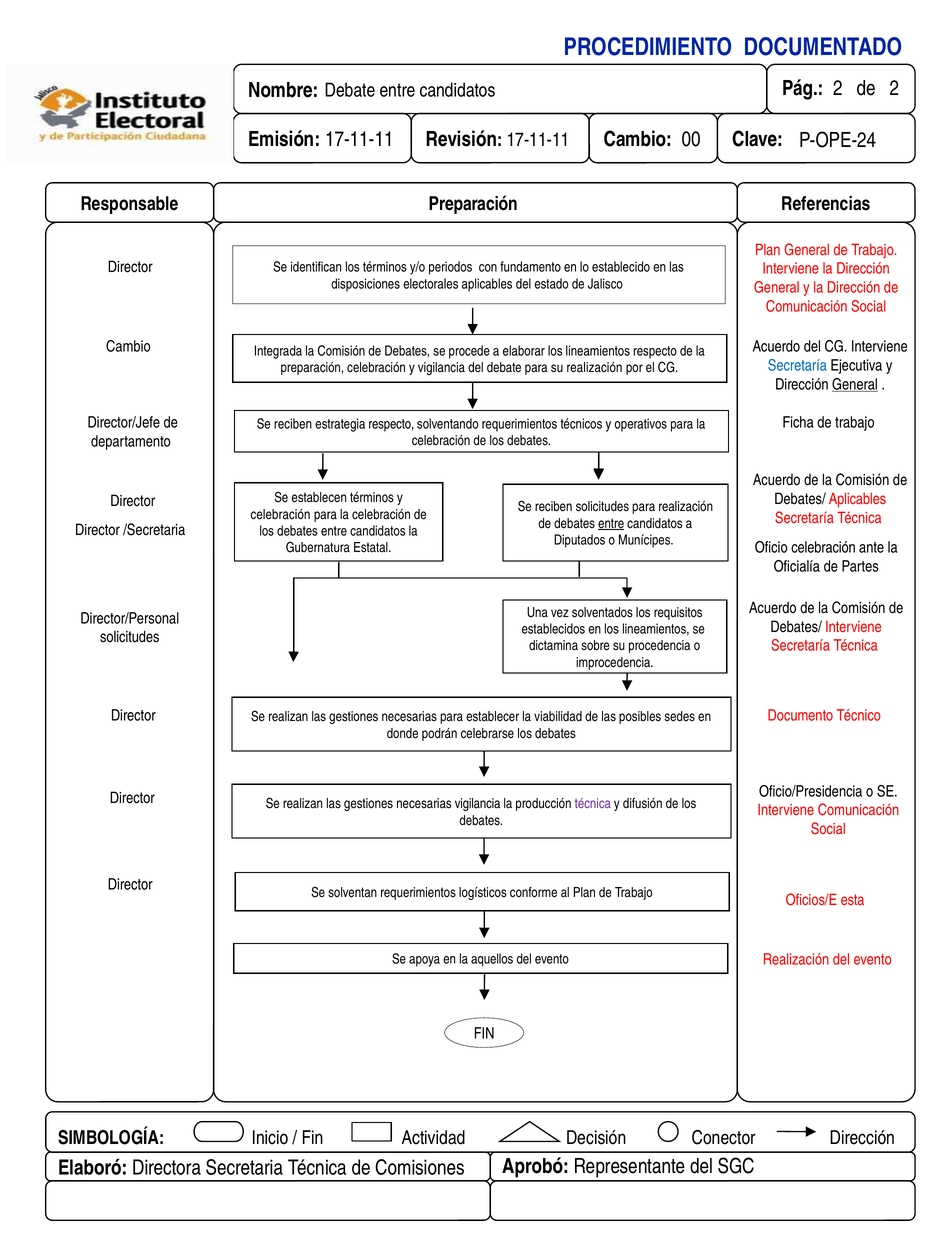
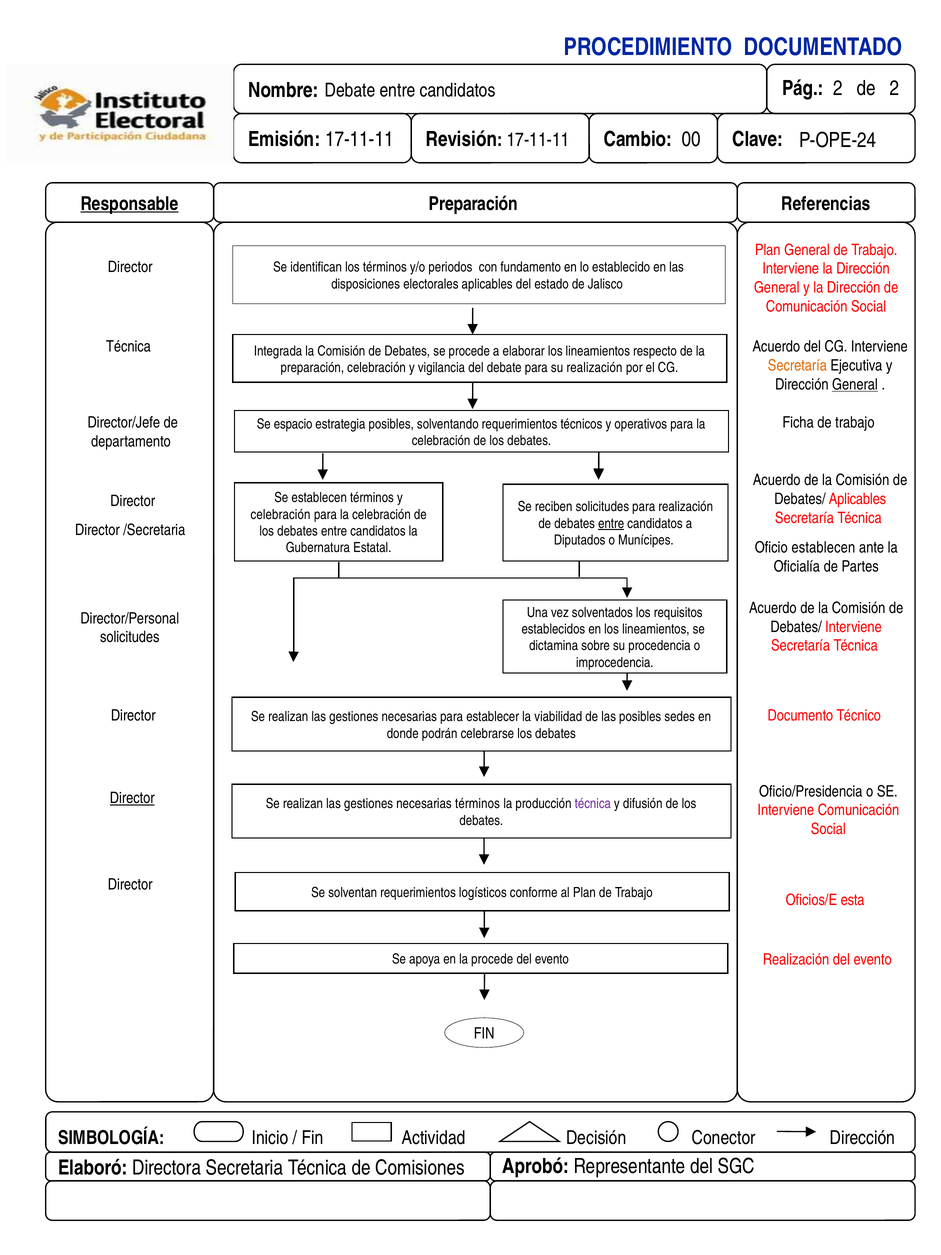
Responsable underline: none -> present (130, 204)
Cambio: Cambio -> Técnica (128, 347)
Secretaría colour: blue -> orange (797, 366)
reciben: reciben -> espacio (293, 424)
estrategia respecto: respecto -> posibles (391, 424)
Oficio celebración: celebración -> establecen (823, 547)
Director underline: none -> present (132, 798)
necesarias vigilancia: vigilancia -> términos (477, 804)
la aquellos: aquellos -> procede (492, 959)
